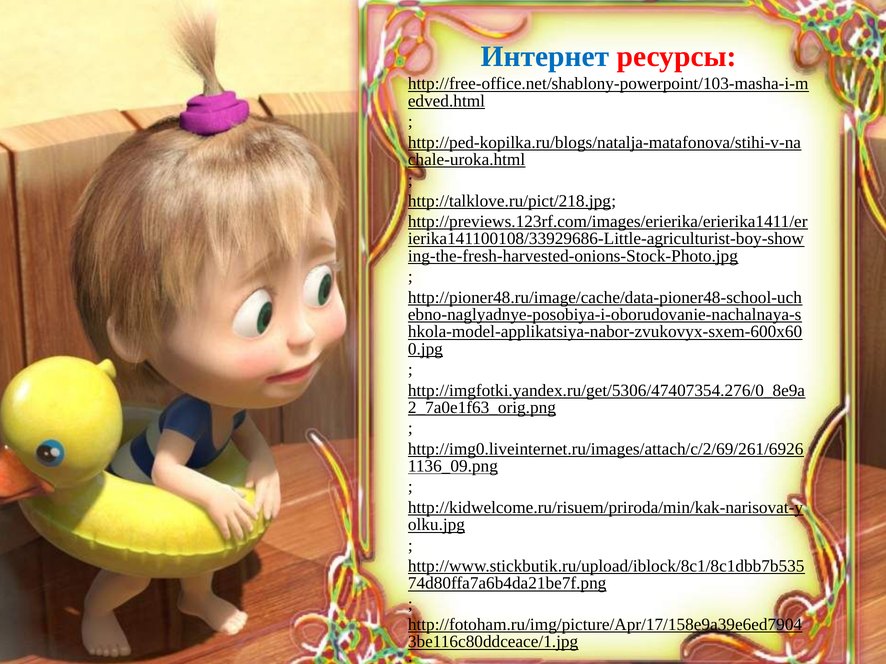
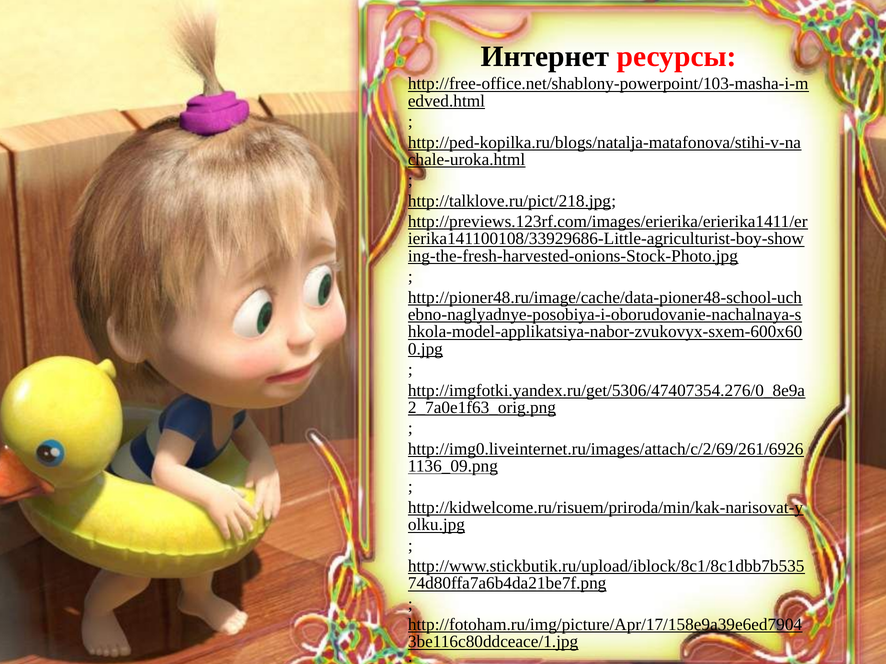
Интернет colour: blue -> black (545, 57)
